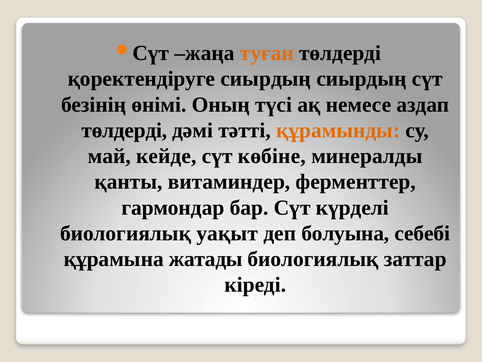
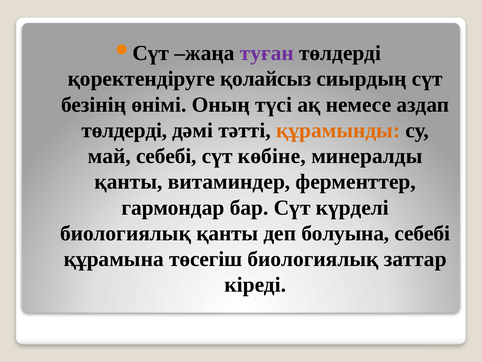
туған colour: orange -> purple (267, 53)
қоректендіруге сиырдың: сиырдың -> қолайсыз (266, 79)
май кейде: кейде -> себебі (166, 156)
биологиялық уақыт: уақыт -> қанты (227, 233)
жатады: жатады -> төсегіш (206, 259)
